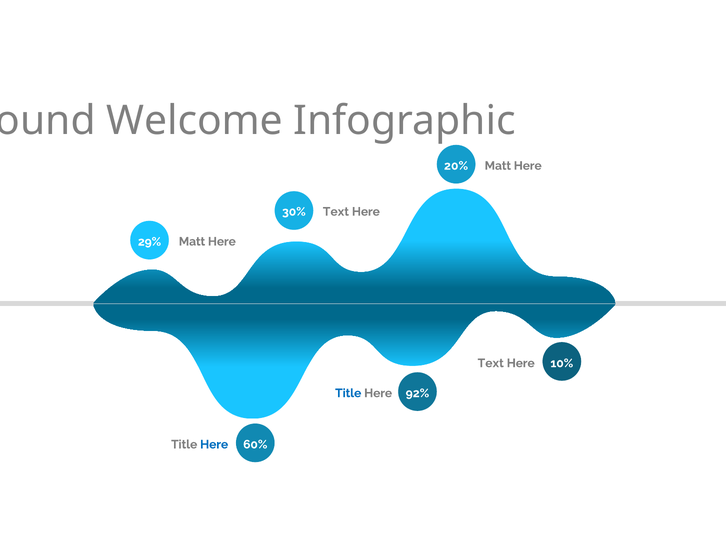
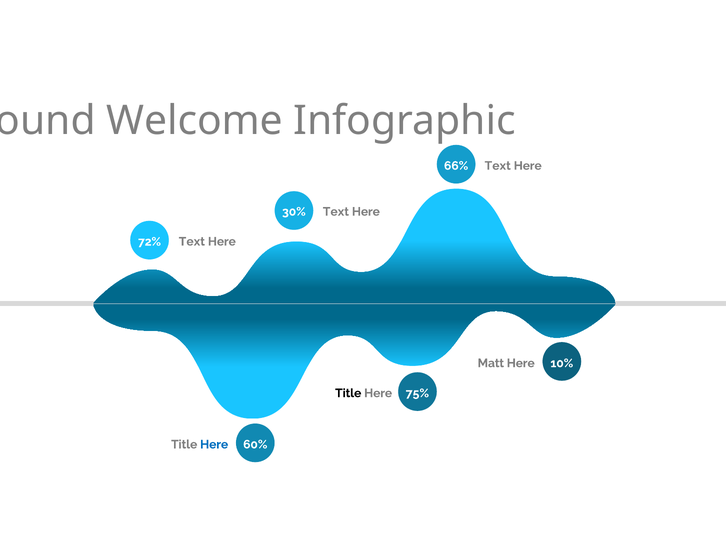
20%: 20% -> 66% (456, 166)
Matt: Matt -> Text (498, 166)
Matt: Matt -> Text (192, 241)
29%: 29% -> 72% (150, 241)
Text: Text -> Matt (491, 363)
Title colour: blue -> black (348, 393)
92%: 92% -> 75% (417, 393)
